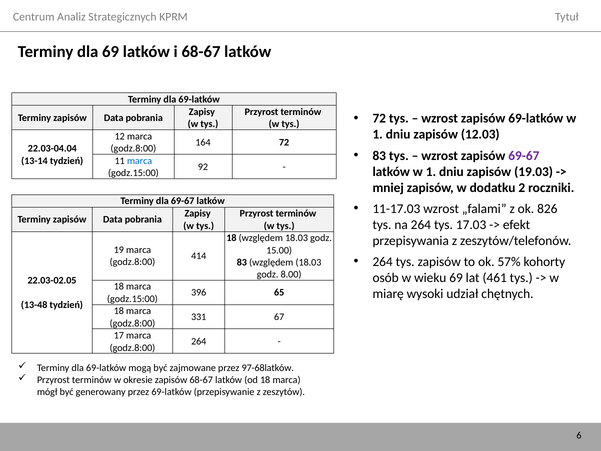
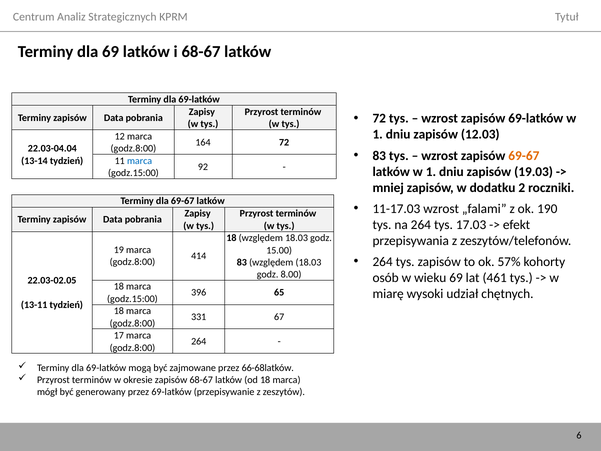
69-67 colour: purple -> orange (524, 156)
826: 826 -> 190 (547, 209)
13-48: 13-48 -> 13-11 (34, 305)
97-68latków: 97-68latków -> 66-68latków (268, 368)
